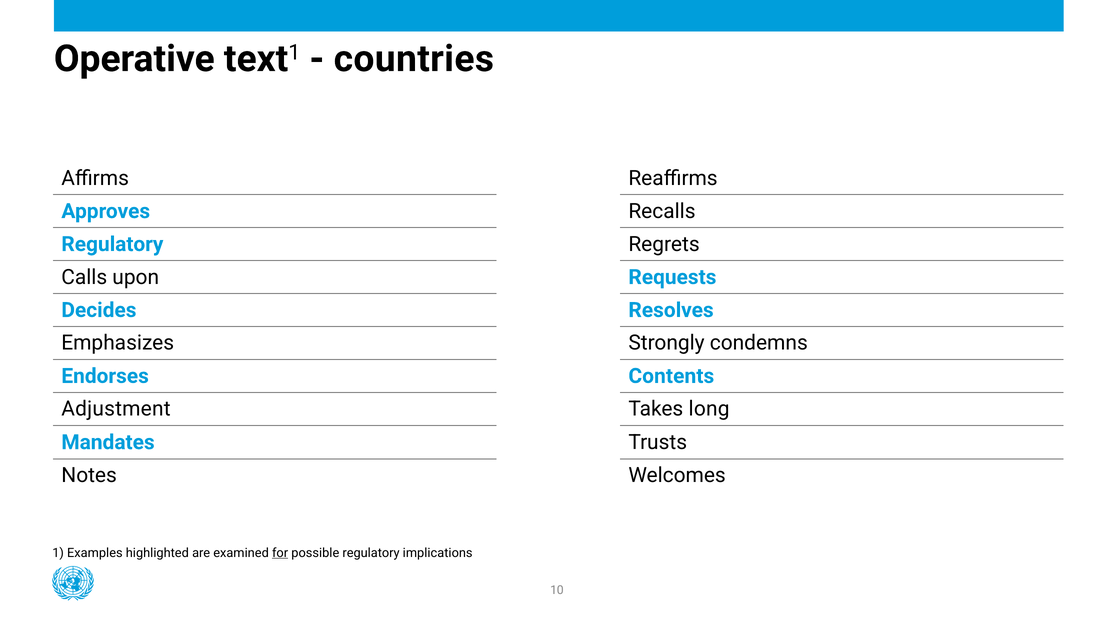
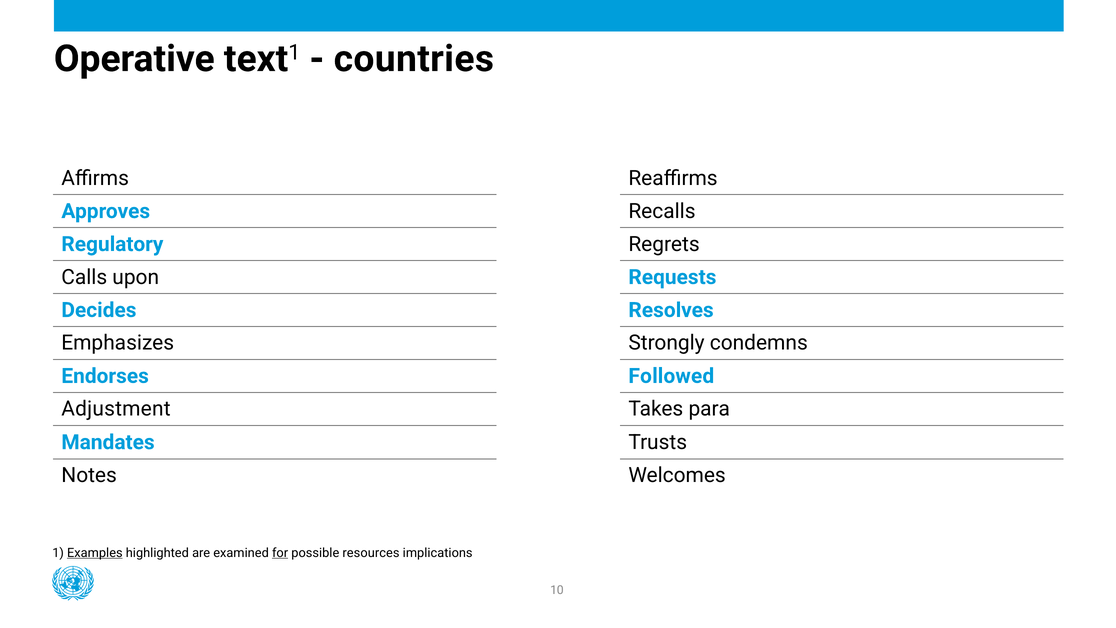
Contents: Contents -> Followed (671, 376)
long: long -> para (709, 409)
Examples underline: none -> present (95, 553)
possible regulatory: regulatory -> resources (371, 553)
